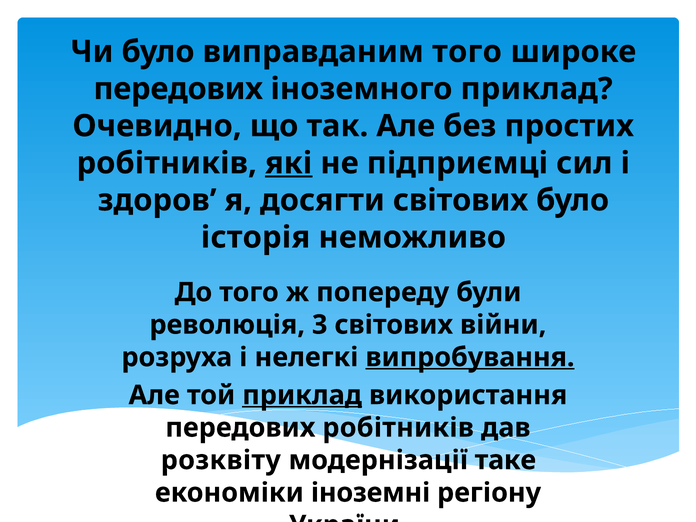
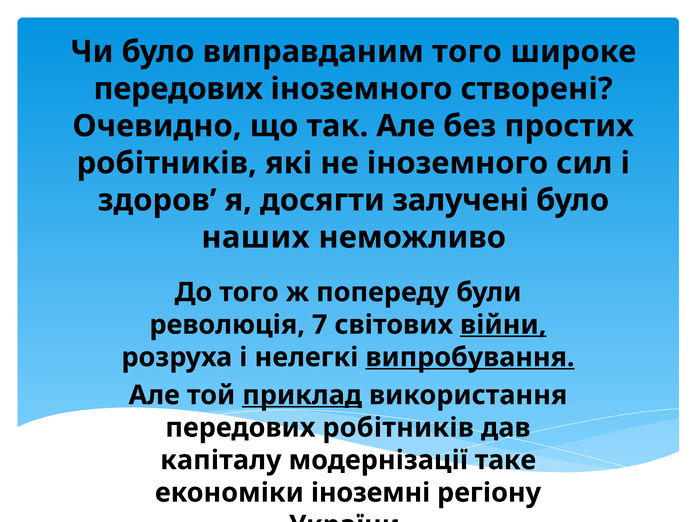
іноземного приклад: приклад -> створені (537, 89)
які underline: present -> none (289, 163)
не підприємці: підприємці -> іноземного (457, 163)
досягти світових: світових -> залучені (461, 200)
історія: історія -> наших (255, 237)
3: 3 -> 7 (320, 325)
війни underline: none -> present (503, 325)
розквіту: розквіту -> капіталу (221, 460)
